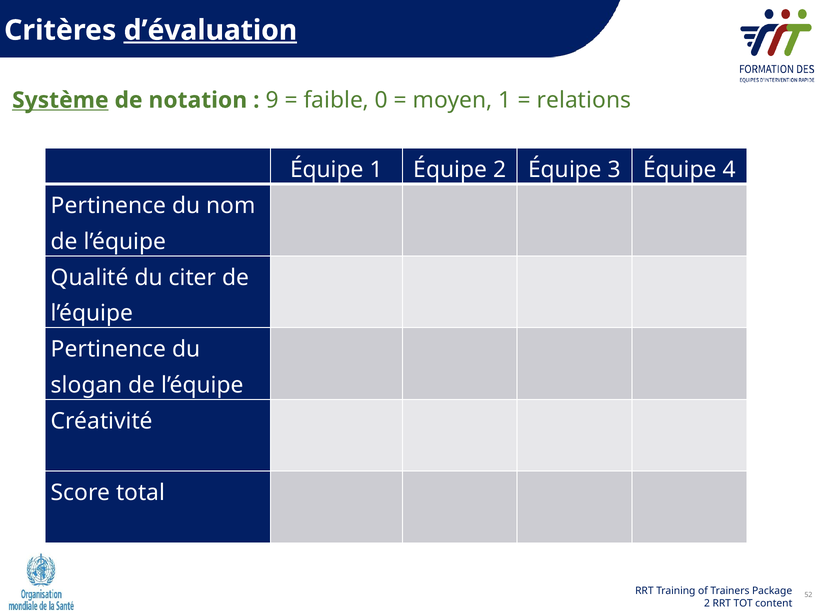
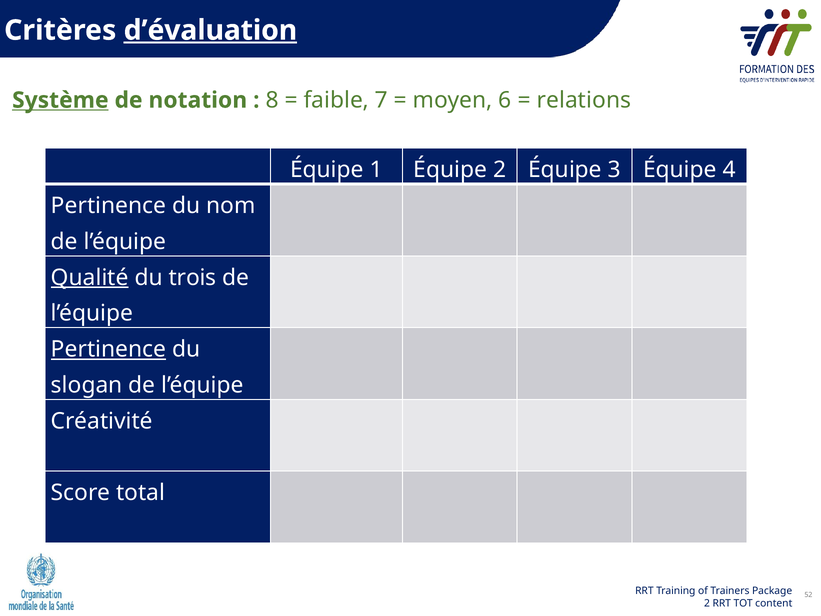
9: 9 -> 8 (272, 100)
0: 0 -> 7 (382, 100)
moyen 1: 1 -> 6 (505, 100)
Qualité underline: none -> present (90, 277)
citer: citer -> trois (193, 277)
Pertinence underline: none -> present (109, 349)
